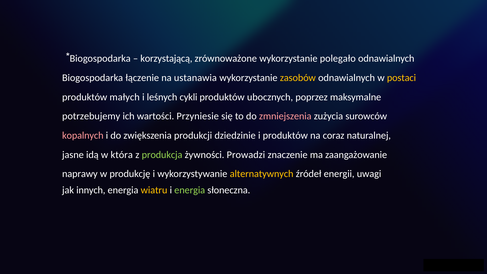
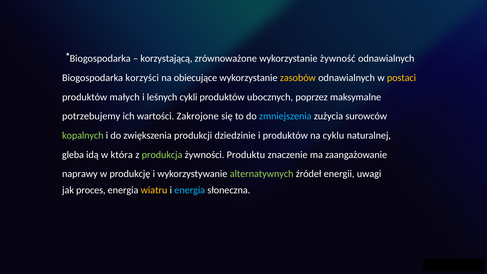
polegało: polegało -> żywność (338, 59)
łączenie: łączenie -> korzyści (142, 78)
ustanawia: ustanawia -> obiecujące (195, 78)
Przyniesie: Przyniesie -> Zakrojone (198, 116)
zmniejszenia colour: pink -> light blue (285, 116)
kopalnych colour: pink -> light green (83, 135)
coraz: coraz -> cyklu (333, 135)
jasne: jasne -> gleba (73, 155)
Prowadzi: Prowadzi -> Produktu (246, 155)
alternatywnych colour: yellow -> light green (262, 174)
innych: innych -> proces (91, 190)
energia colour: light green -> light blue (190, 190)
